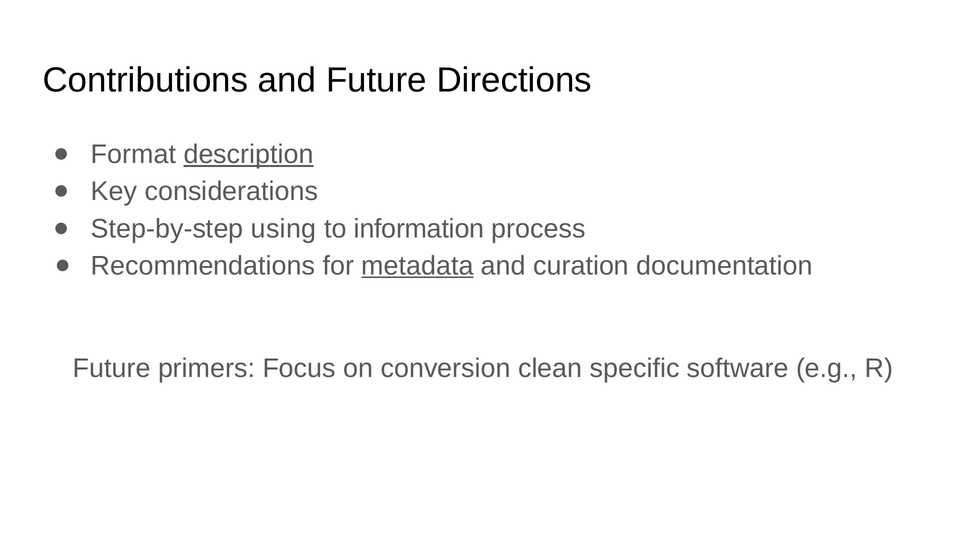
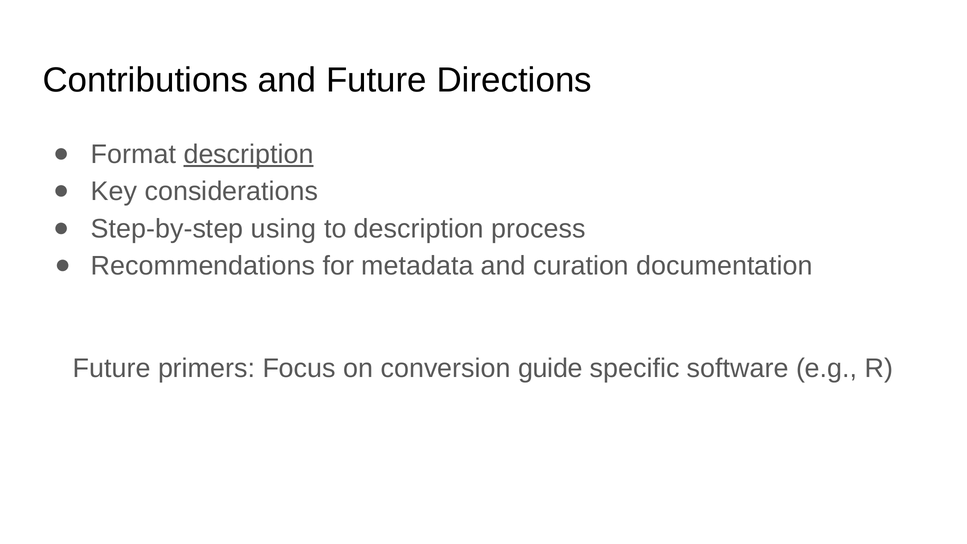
to information: information -> description (419, 229)
metadata underline: present -> none (418, 266)
clean: clean -> guide (550, 368)
